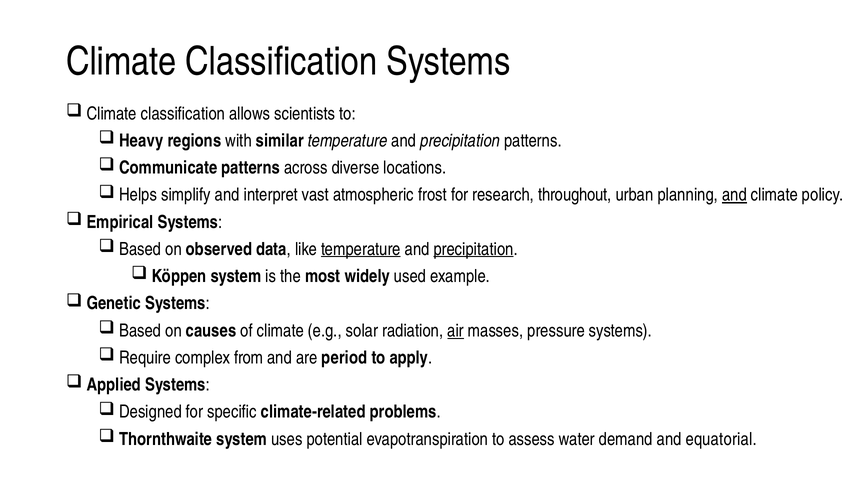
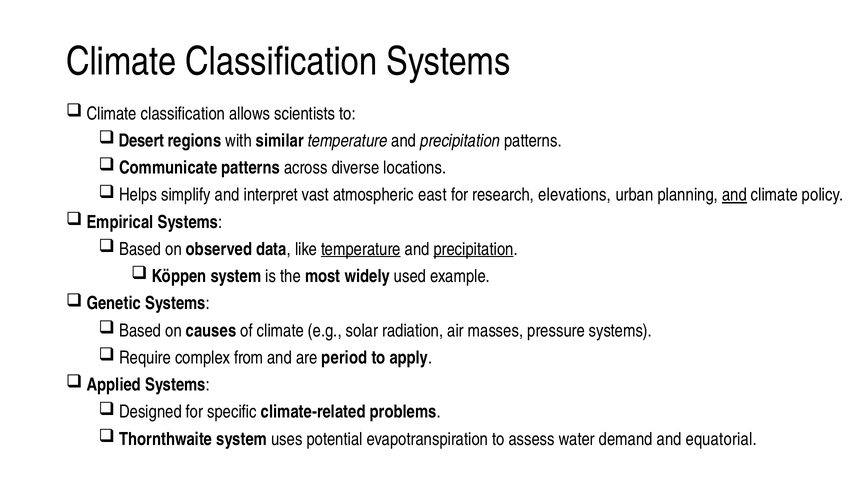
Heavy: Heavy -> Desert (141, 141)
frost: frost -> east (432, 195)
throughout: throughout -> elevations (575, 195)
air underline: present -> none (456, 331)
